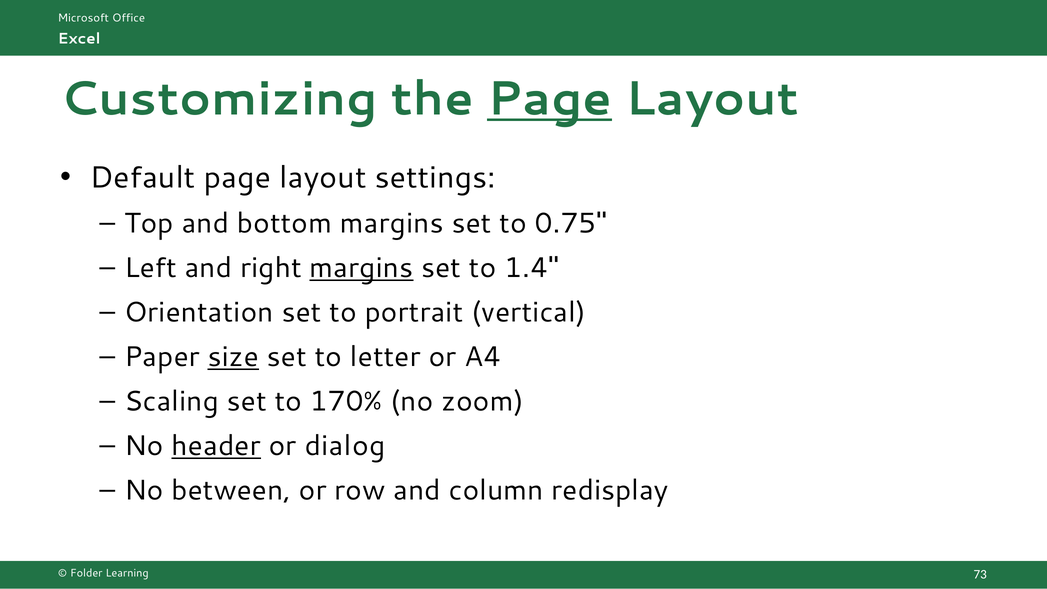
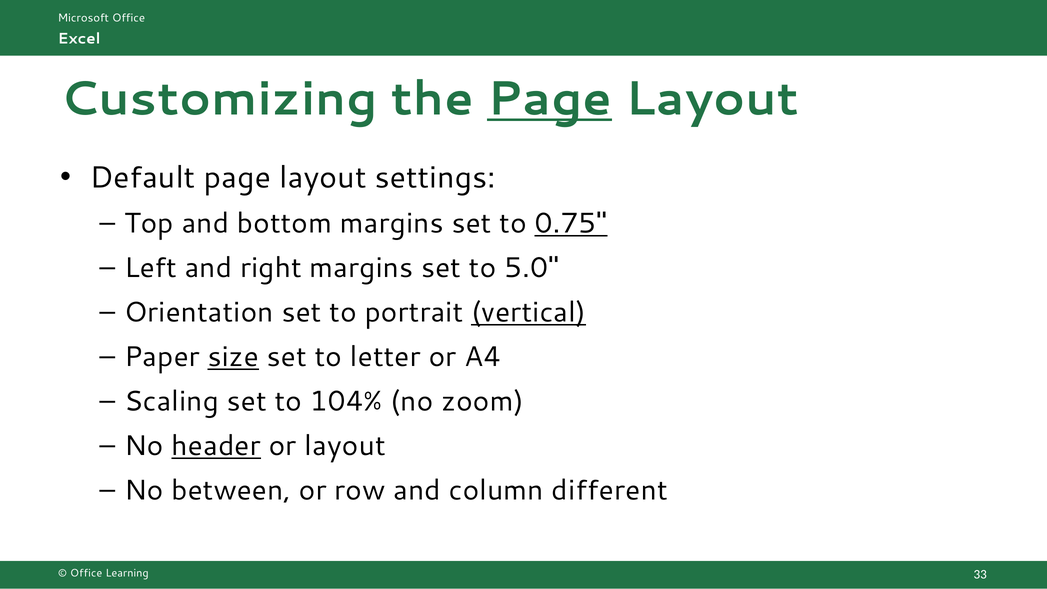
0.75 underline: none -> present (571, 223)
margins underline: present -> none (361, 268)
1.4: 1.4 -> 5.0 (532, 268)
vertical underline: none -> present (529, 312)
170%: 170% -> 104% (346, 402)
or dialog: dialog -> layout (345, 446)
redisplay: redisplay -> different (610, 491)
Folder: Folder -> Office (86, 573)
73: 73 -> 33 (980, 574)
